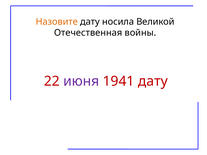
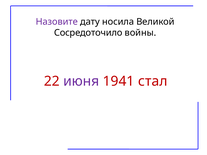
Назовите colour: orange -> purple (57, 22)
Отечественная: Отечественная -> Сосредоточило (88, 33)
1941 дату: дату -> стал (153, 81)
